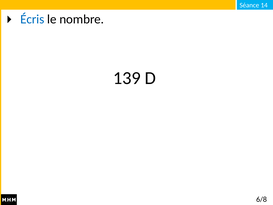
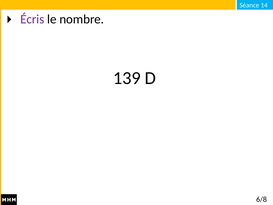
Écris colour: blue -> purple (32, 19)
